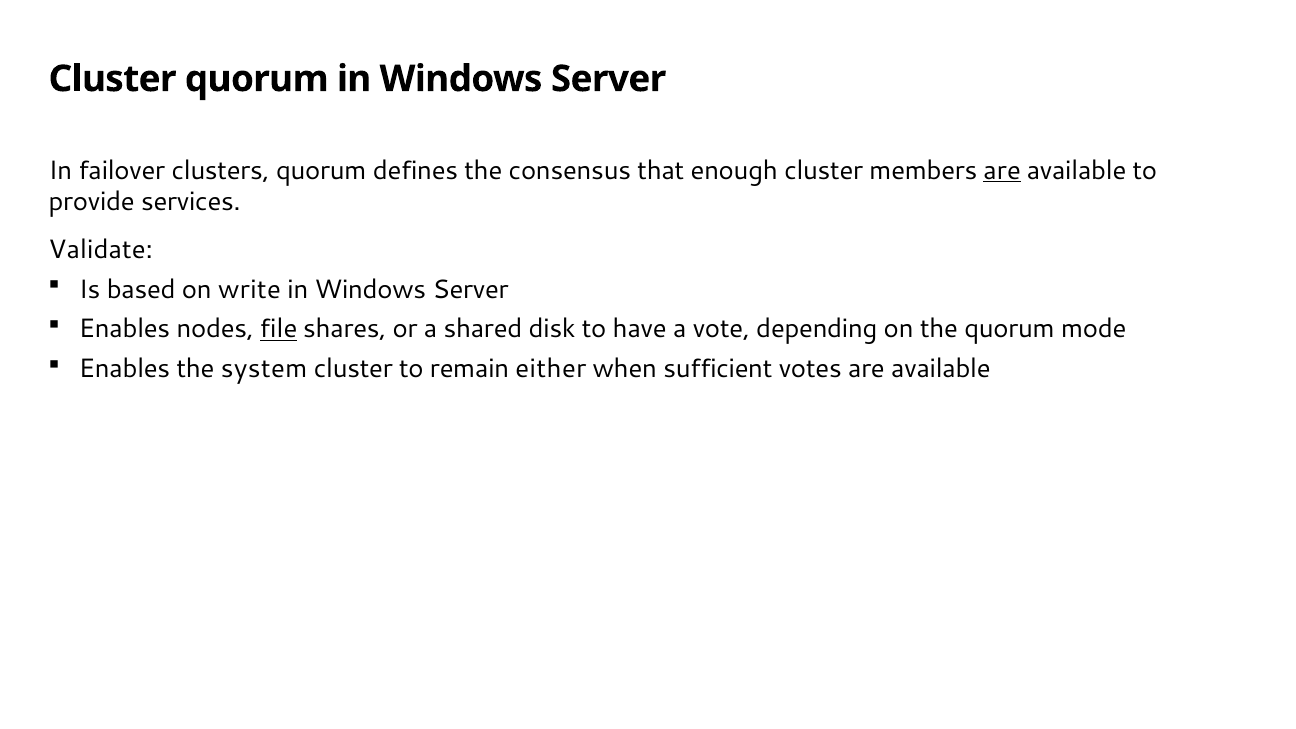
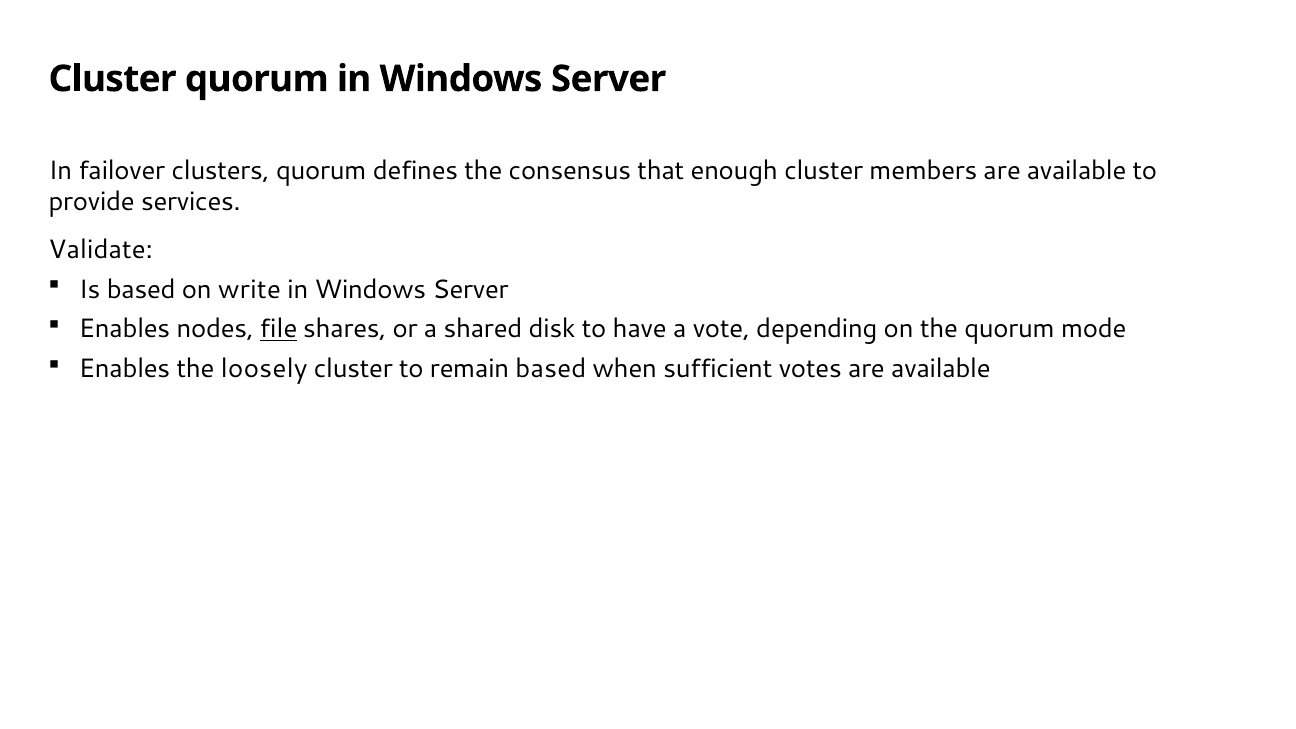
are underline: present -> none (1002, 170)
system: system -> loosely (264, 369)
remain either: either -> based (551, 369)
